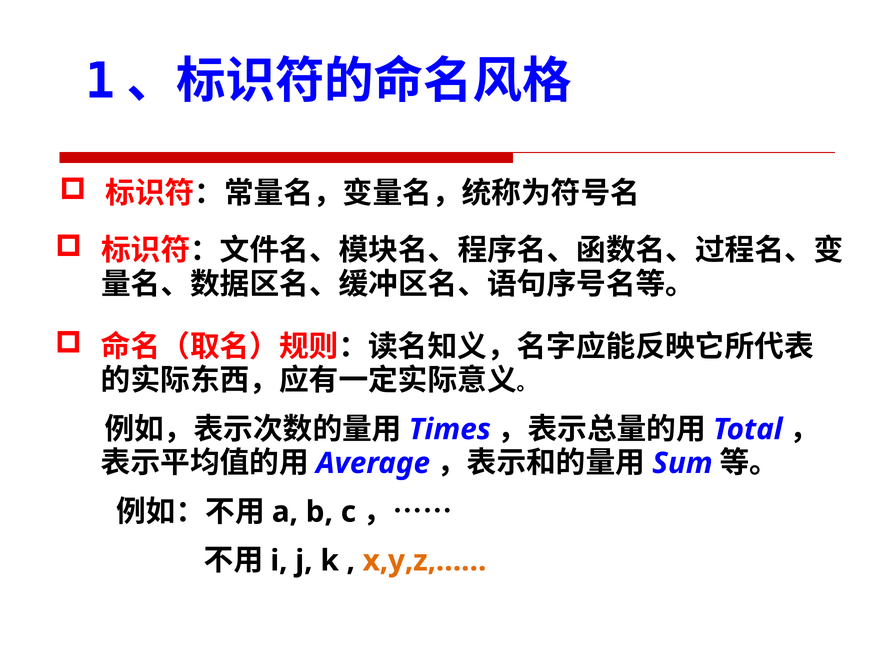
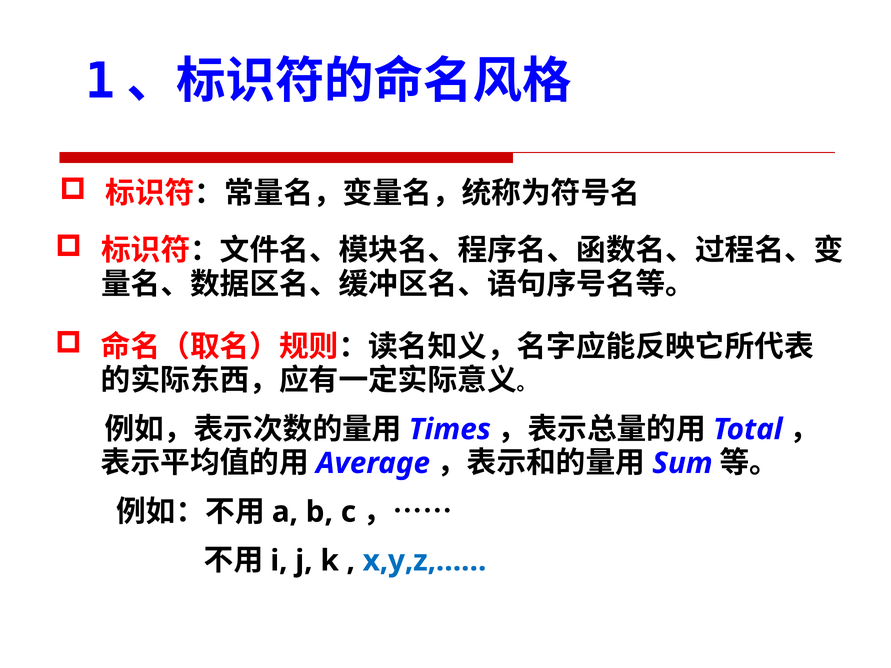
x,y,z,…… colour: orange -> blue (425, 561)
